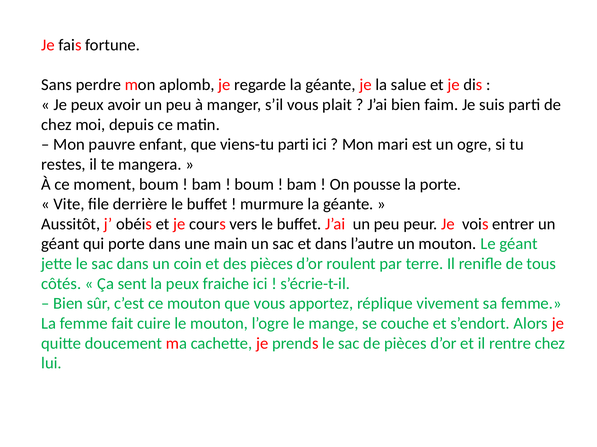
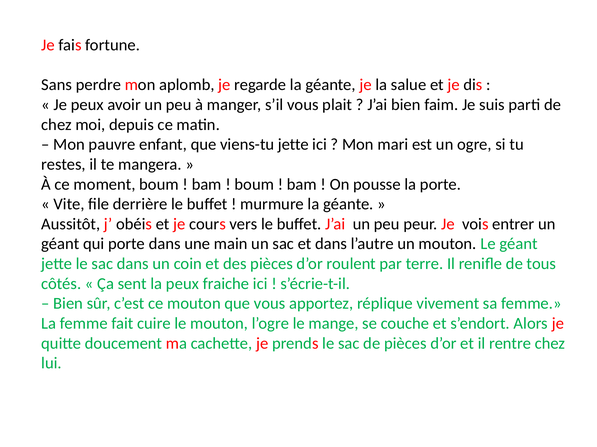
viens-tu parti: parti -> jette (293, 145)
